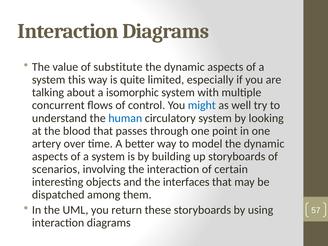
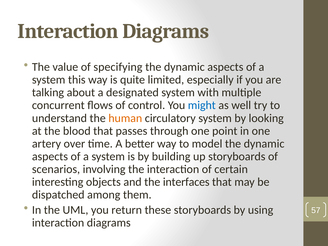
substitute: substitute -> specifying (118, 67)
isomorphic: isomorphic -> designated (132, 93)
human colour: blue -> orange (125, 118)
